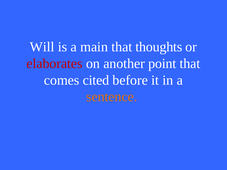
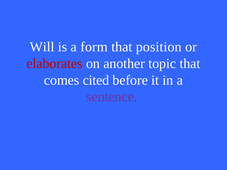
main: main -> form (94, 47)
thoughts: thoughts -> position (159, 47)
point: point -> topic (162, 64)
sentence colour: orange -> purple (112, 97)
